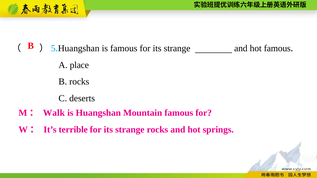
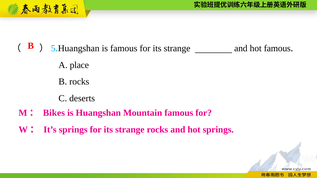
Walk: Walk -> Bikes (54, 113)
It’s terrible: terrible -> springs (73, 130)
